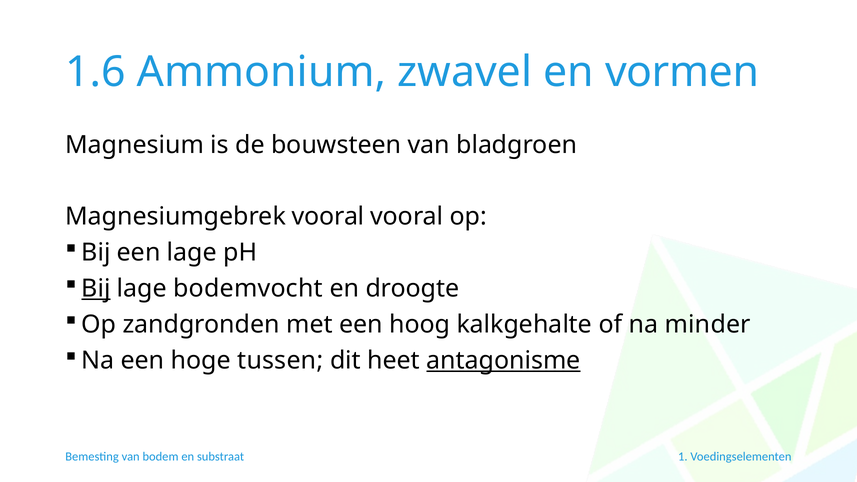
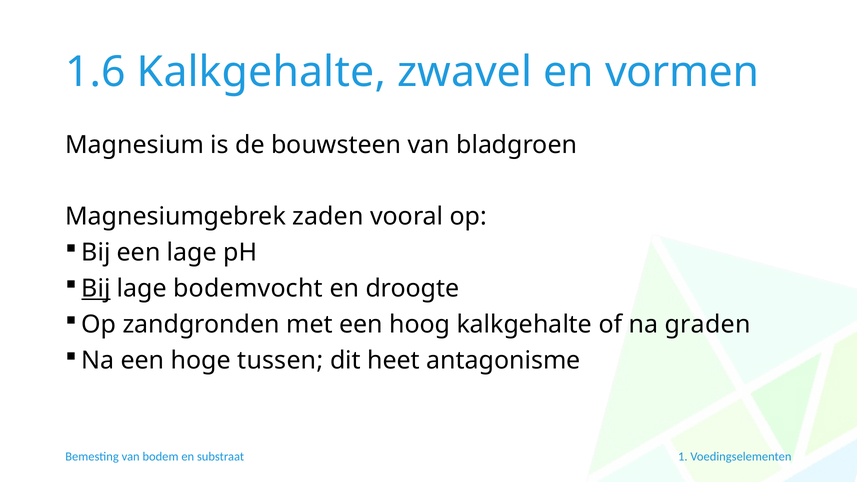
1.6 Ammonium: Ammonium -> Kalkgehalte (261, 72)
Magnesiumgebrek vooral: vooral -> zaden (328, 217)
minder: minder -> graden (708, 325)
antagonisme underline: present -> none (503, 360)
